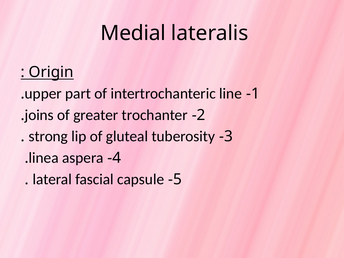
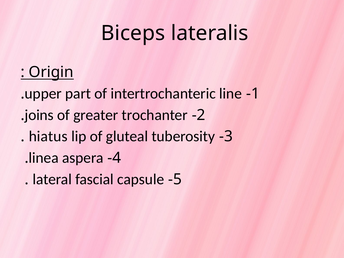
Medial: Medial -> Biceps (133, 33)
strong: strong -> hiatus (48, 136)
